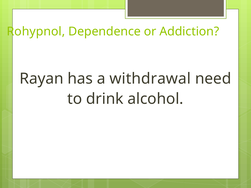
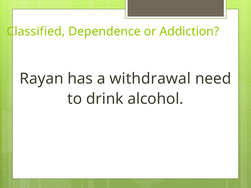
Rohypnol: Rohypnol -> Classified (36, 32)
